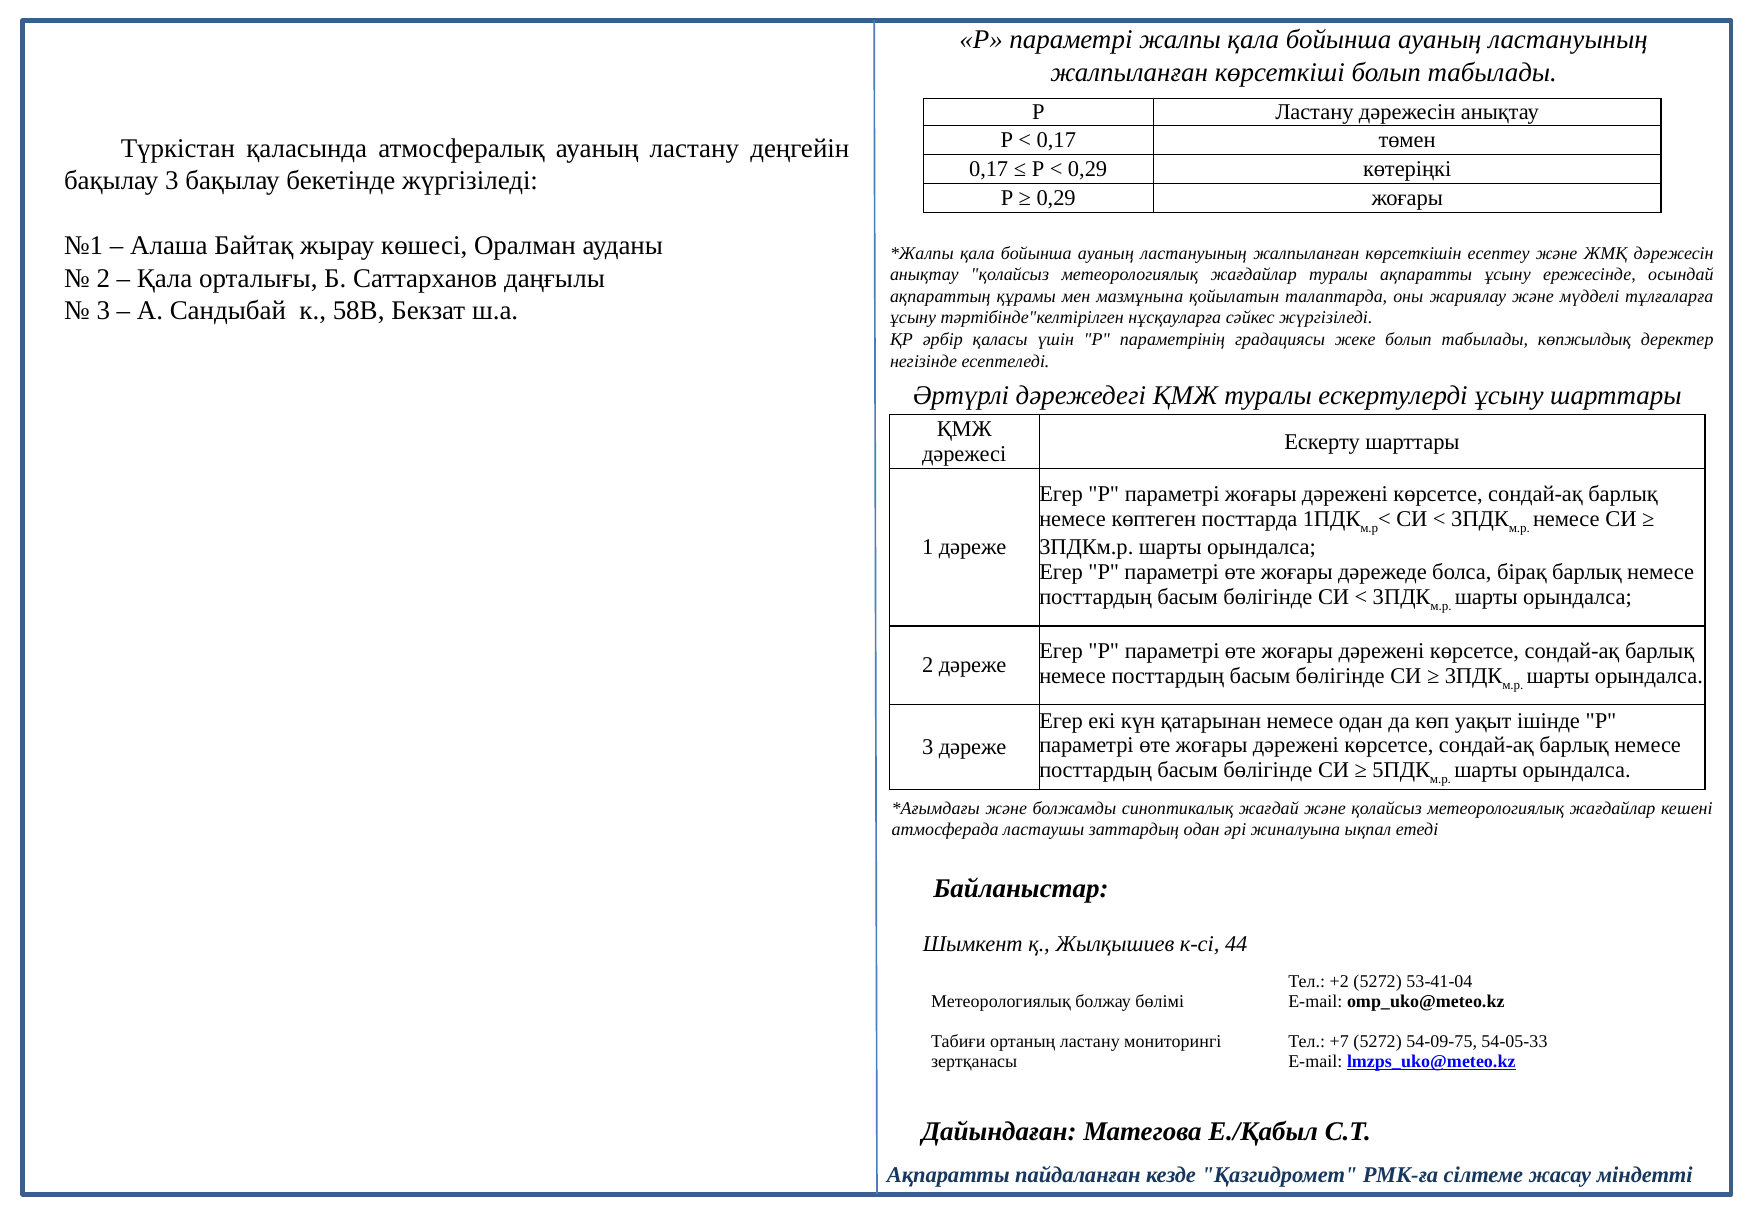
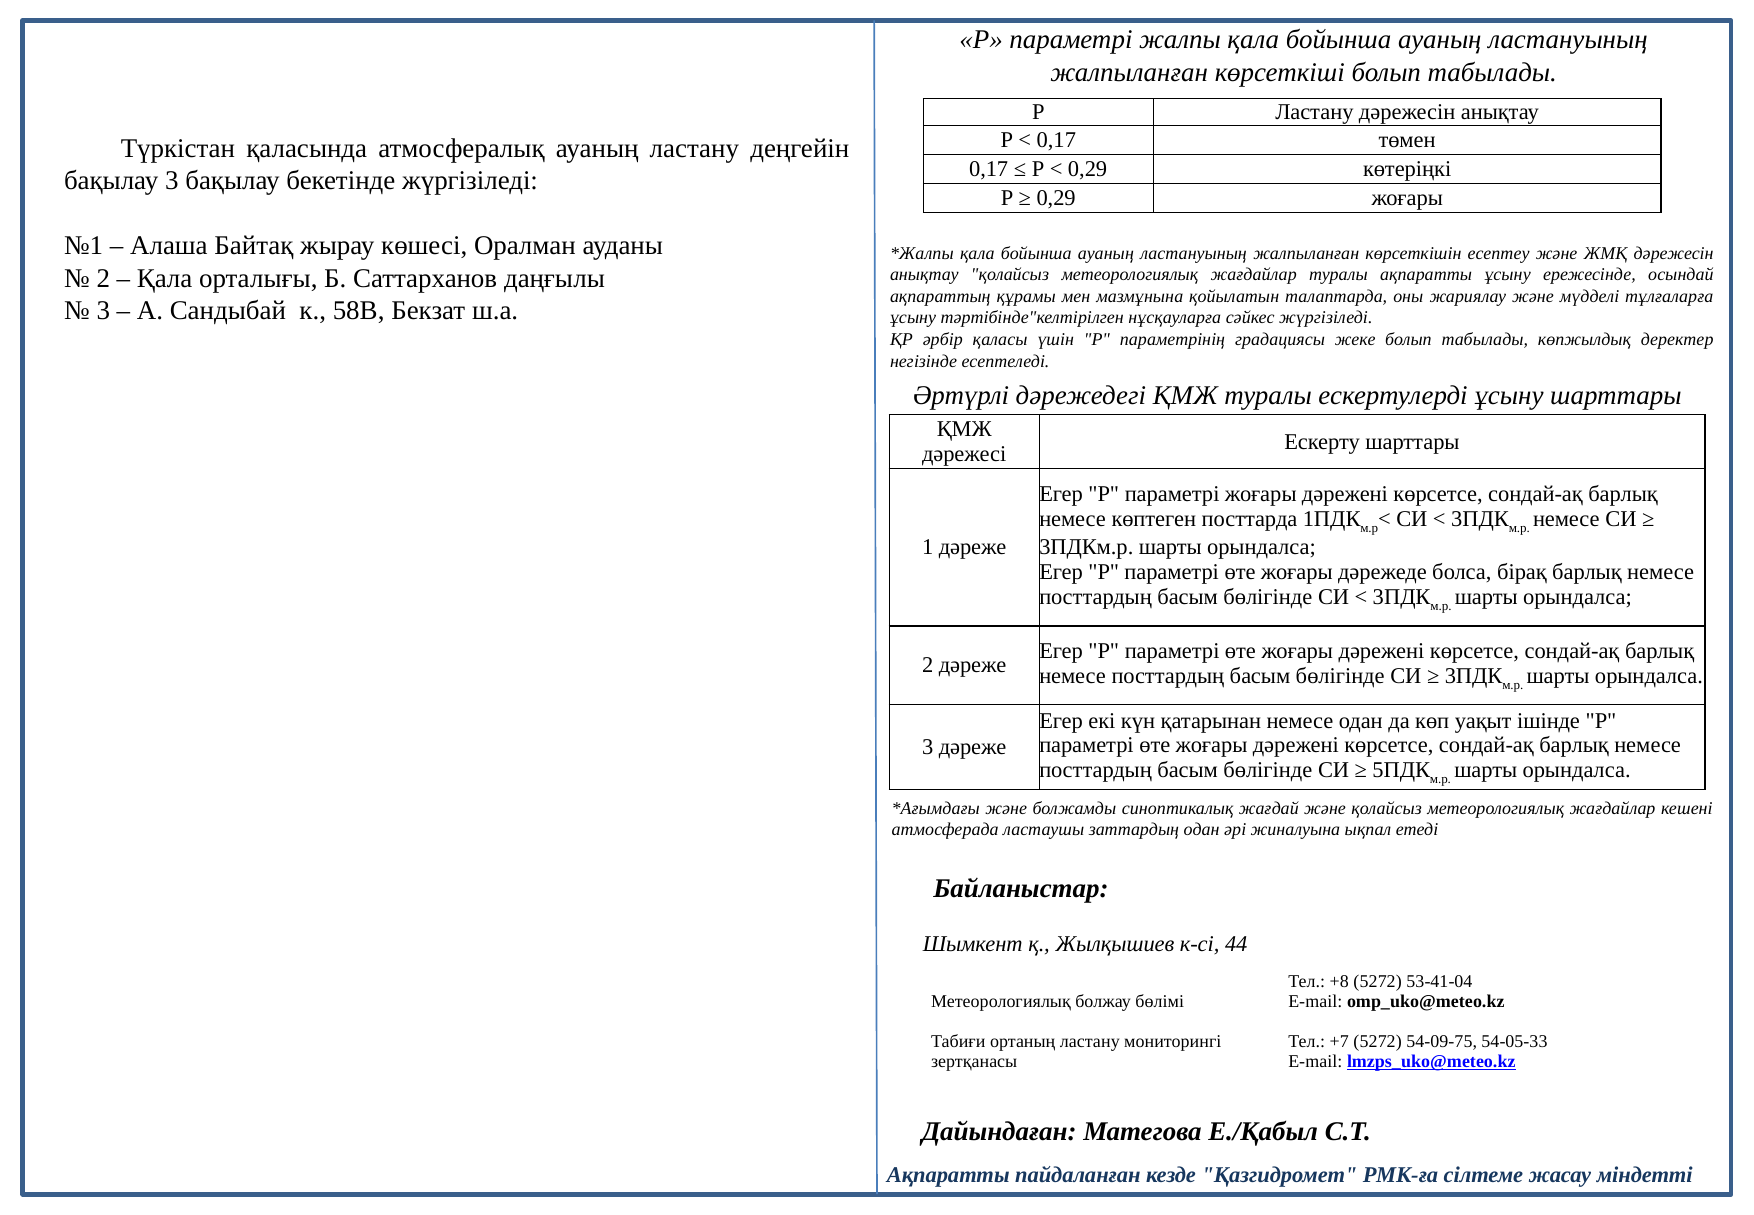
+2: +2 -> +8 (1339, 981)
